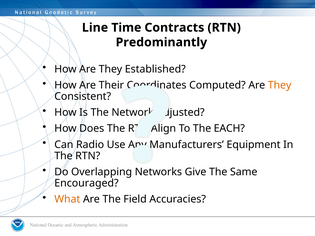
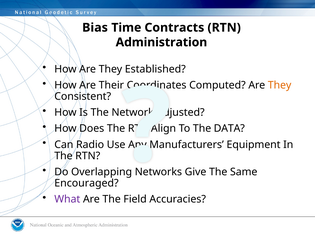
Line: Line -> Bias (95, 28)
Predominantly: Predominantly -> Administration (161, 42)
EACH: EACH -> DATA (229, 129)
What colour: orange -> purple (67, 199)
